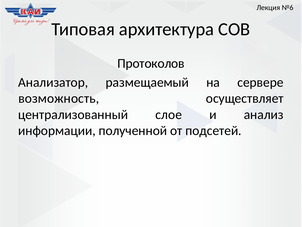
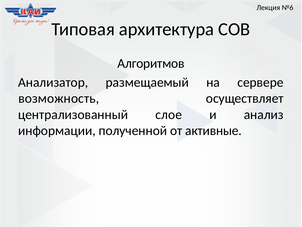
Протоколов: Протоколов -> Алгоритмов (151, 63)
подсетей: подсетей -> активные (214, 130)
